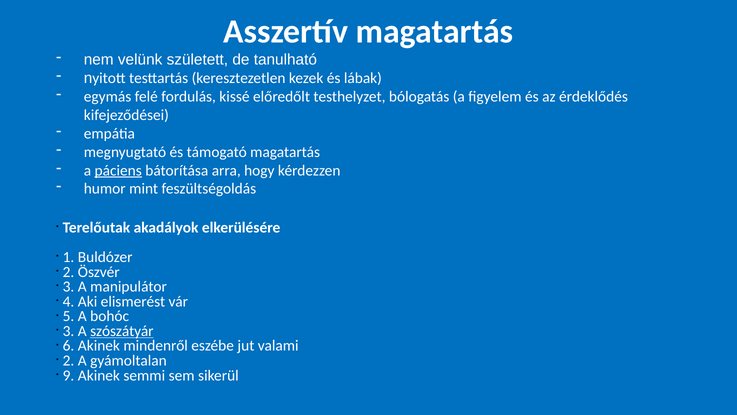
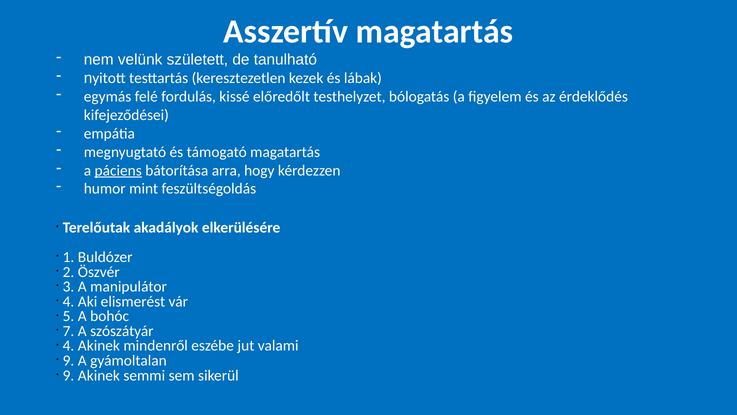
3: 3 -> 7 (69, 331)
szószátyár underline: present -> none (122, 331)
6: 6 -> 4 (69, 346)
2: 2 -> 9 (69, 360)
